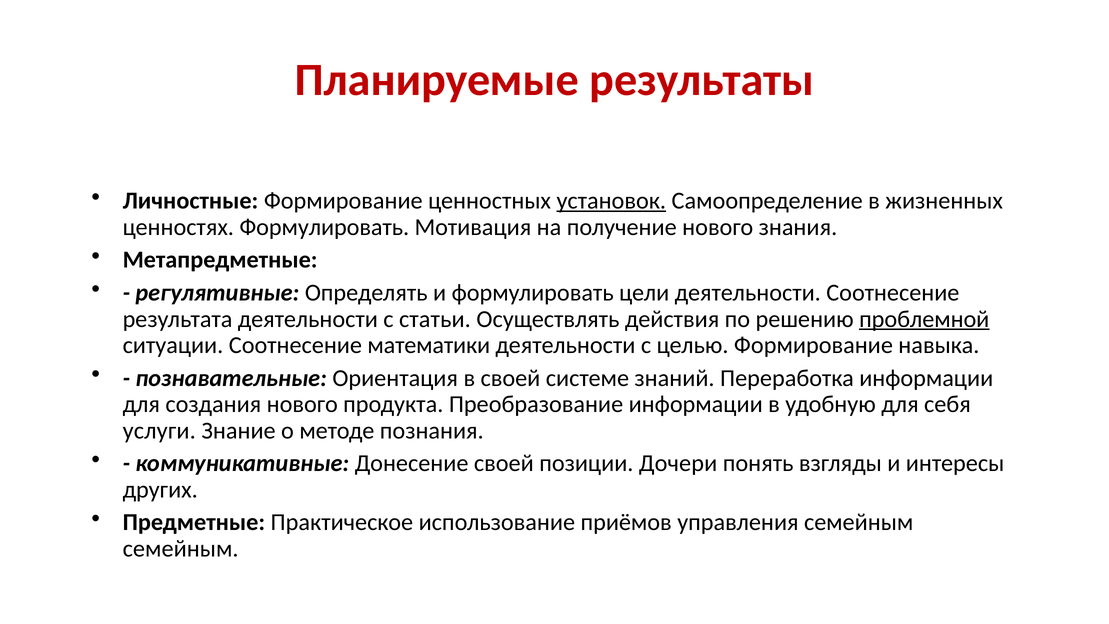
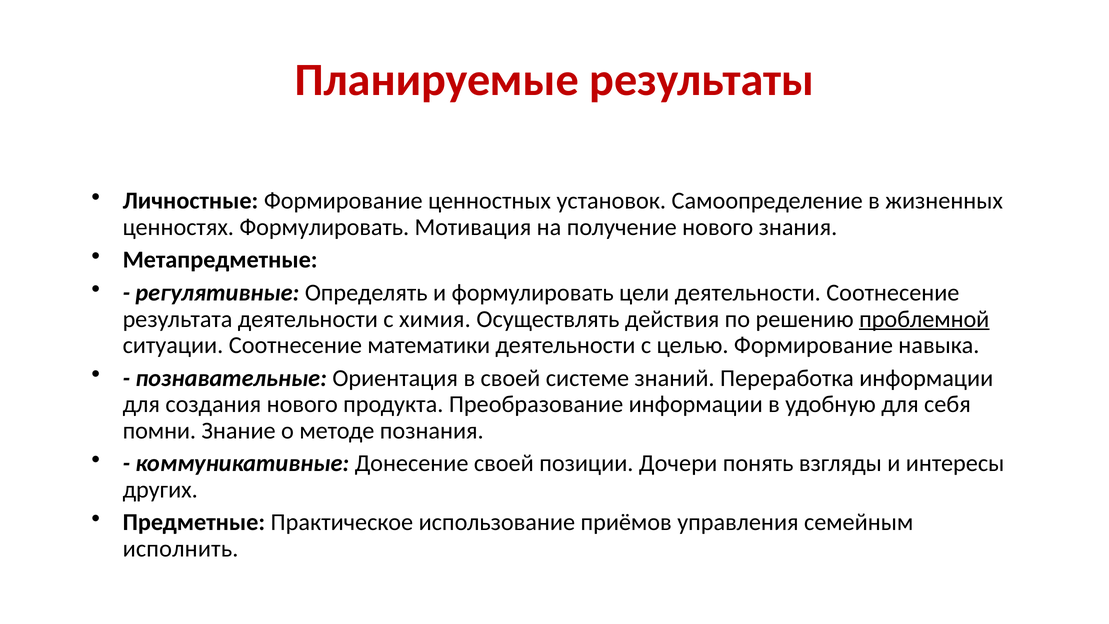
установок underline: present -> none (611, 201)
статьи: статьи -> химия (435, 319)
услуги: услуги -> помни (159, 430)
семейным: семейным -> исполнить (181, 548)
